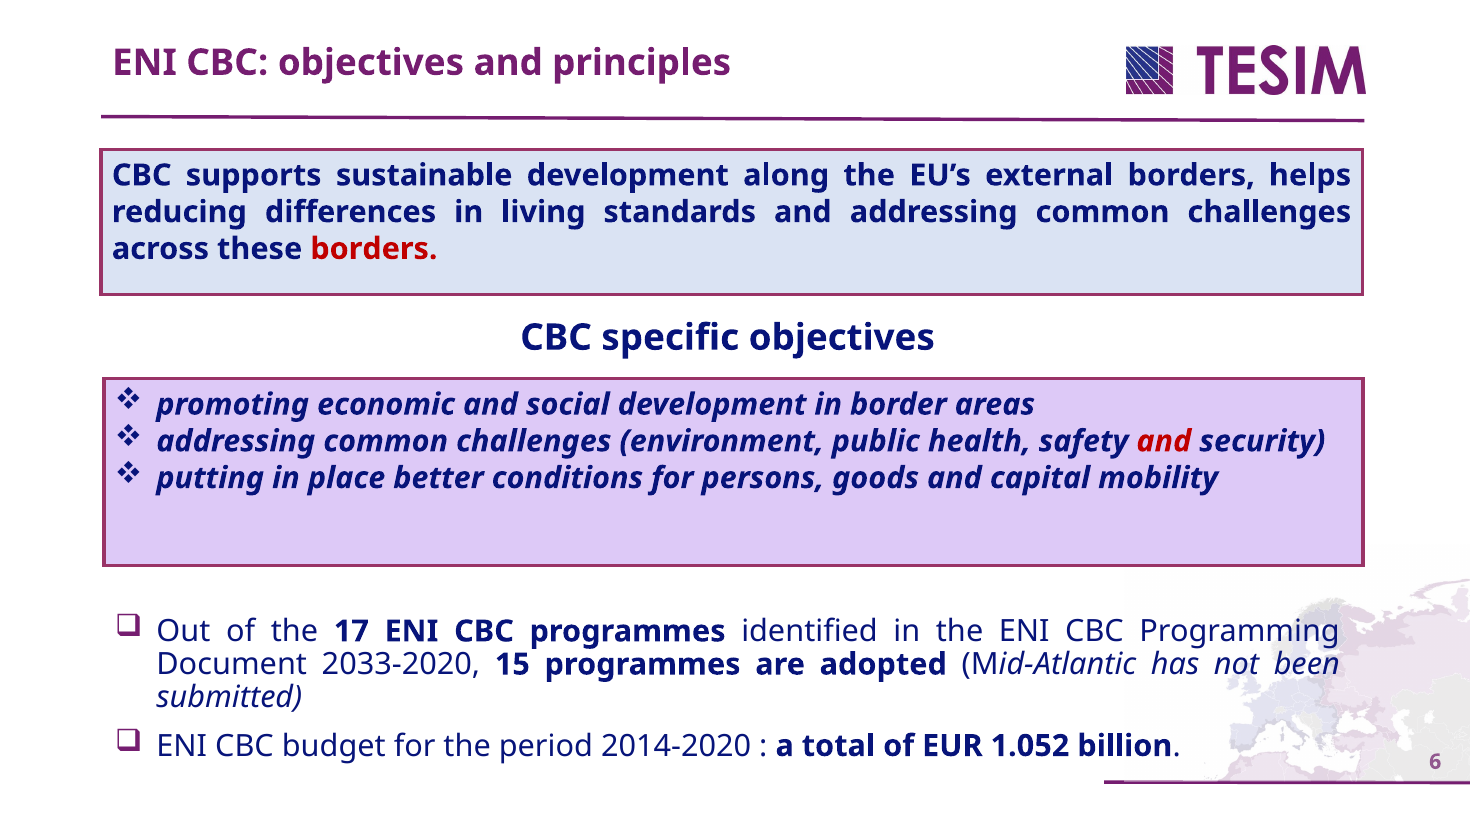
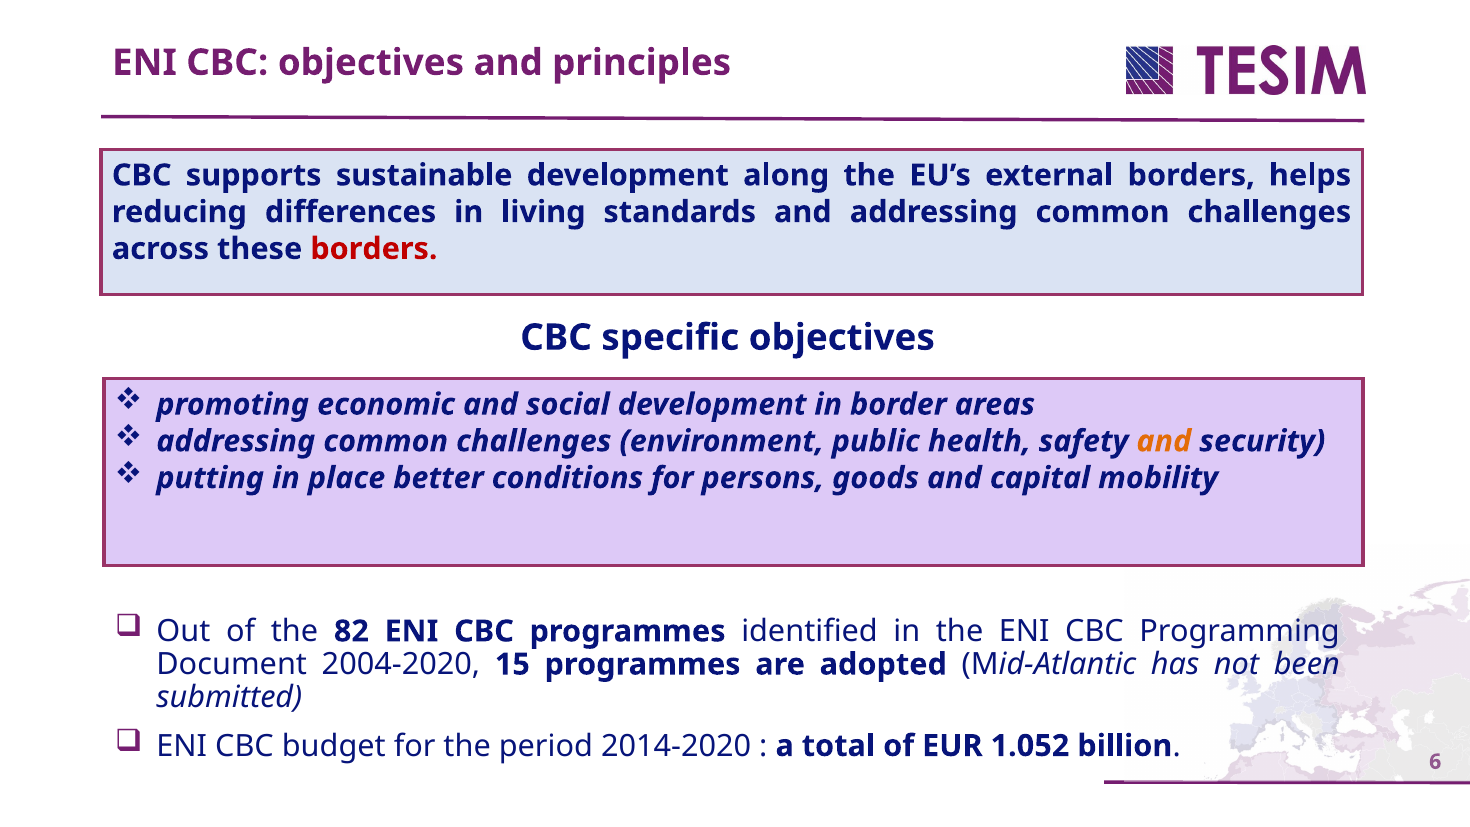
and colour: red -> orange (1164, 441)
17: 17 -> 82 (351, 631)
2033-2020: 2033-2020 -> 2004-2020 (401, 664)
